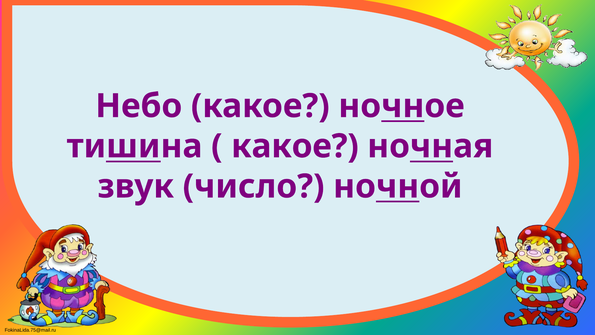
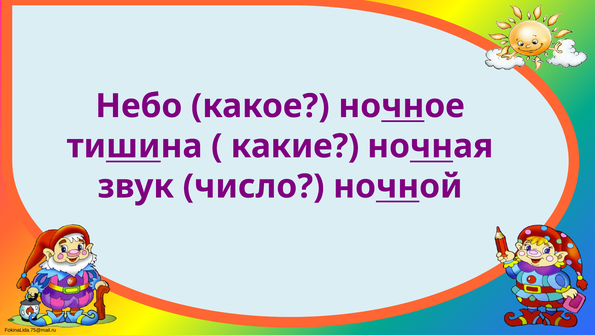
какое: какое -> какие (295, 146)
